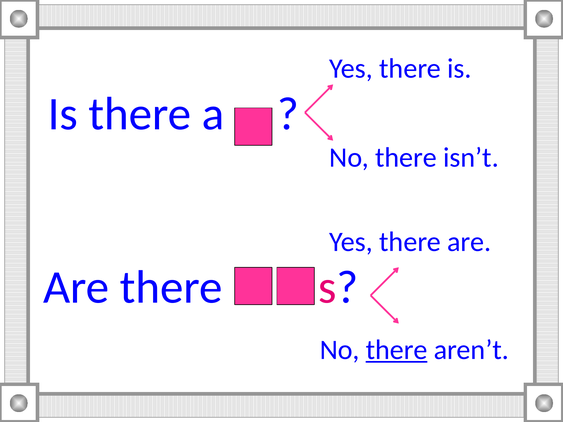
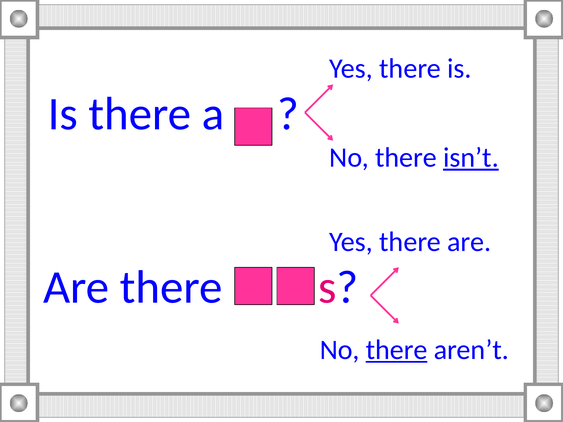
isn’t underline: none -> present (471, 158)
